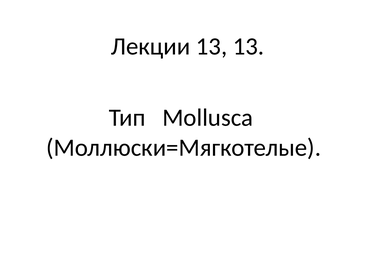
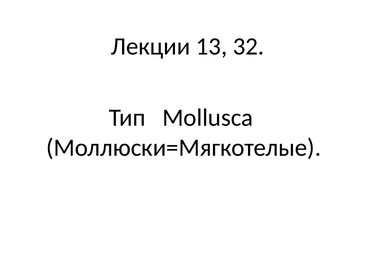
13 13: 13 -> 32 (249, 46)
